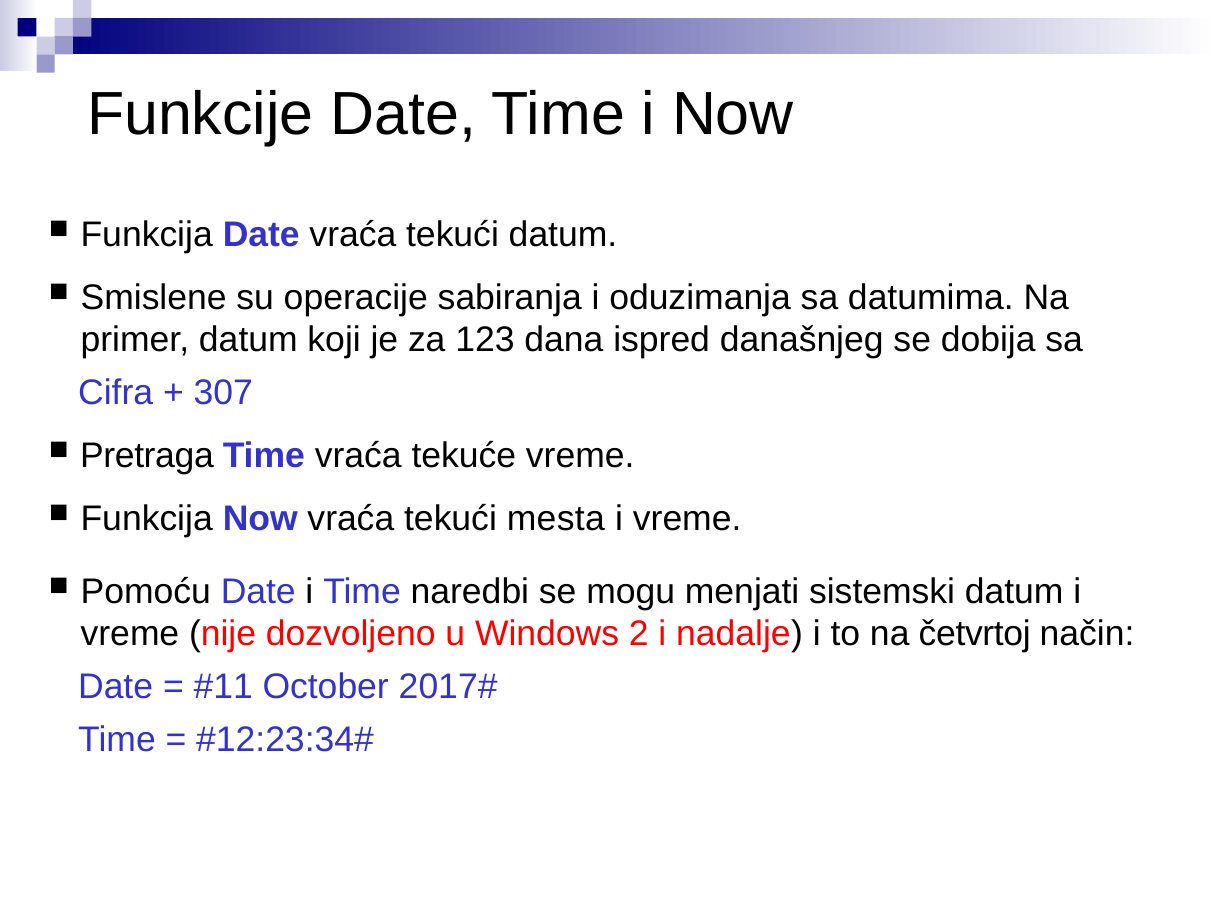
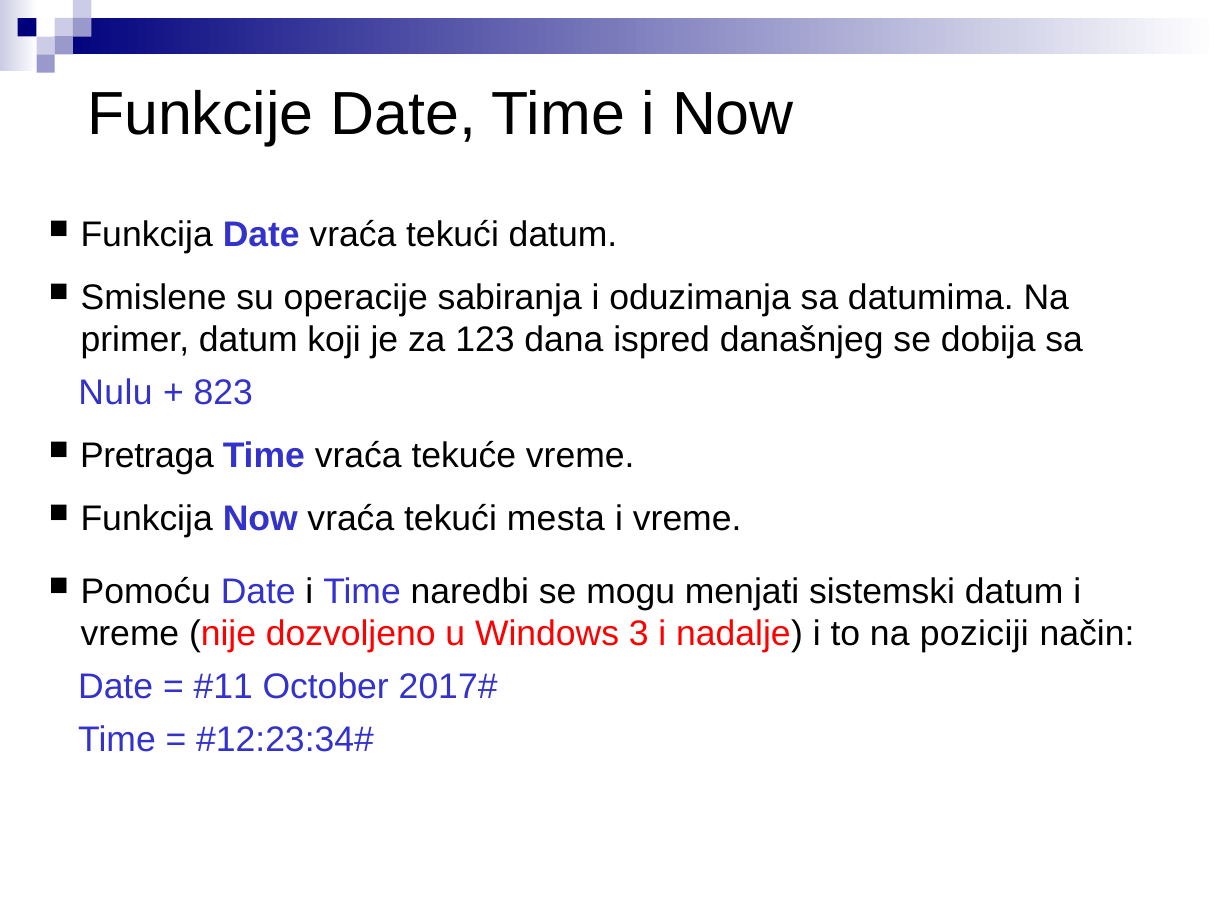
Cifra: Cifra -> Nulu (115, 393)
307: 307 -> 823 (223, 393)
2: 2 -> 3 (639, 634)
četvrtoj: četvrtoj -> poziciji (974, 634)
